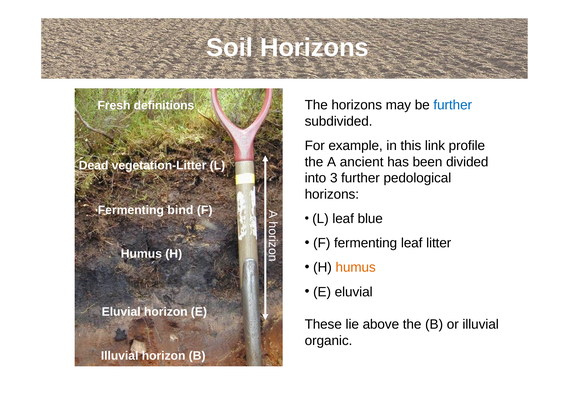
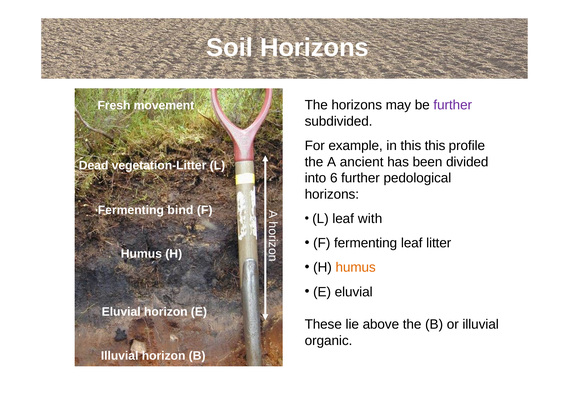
further colour: blue -> purple (453, 105)
definitions: definitions -> movement (164, 105)
this link: link -> this (435, 145)
3: 3 -> 6 (334, 178)
blue: blue -> with (370, 218)
